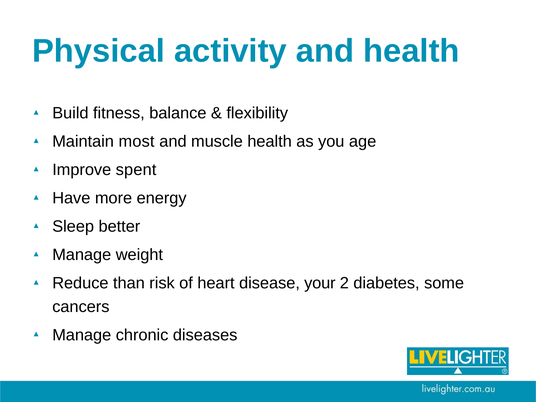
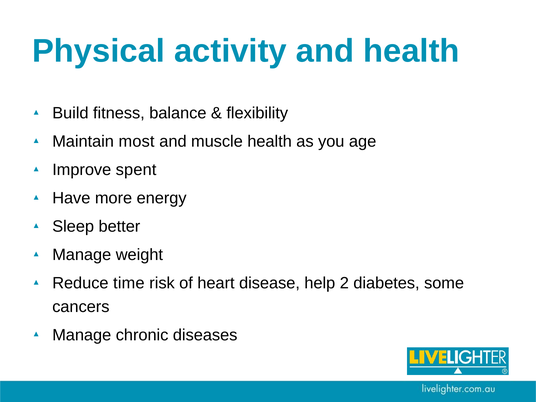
than: than -> time (129, 283)
your: your -> help (320, 283)
